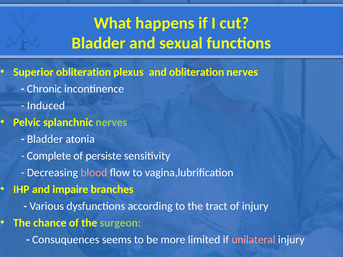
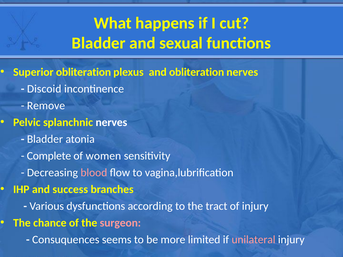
Chronic: Chronic -> Discoid (44, 89)
Induced: Induced -> Remove (46, 106)
nerves colour: light green -> white (111, 122)
persiste: persiste -> women (103, 156)
impaire: impaire -> success (70, 189)
surgeon colour: light green -> pink (120, 223)
